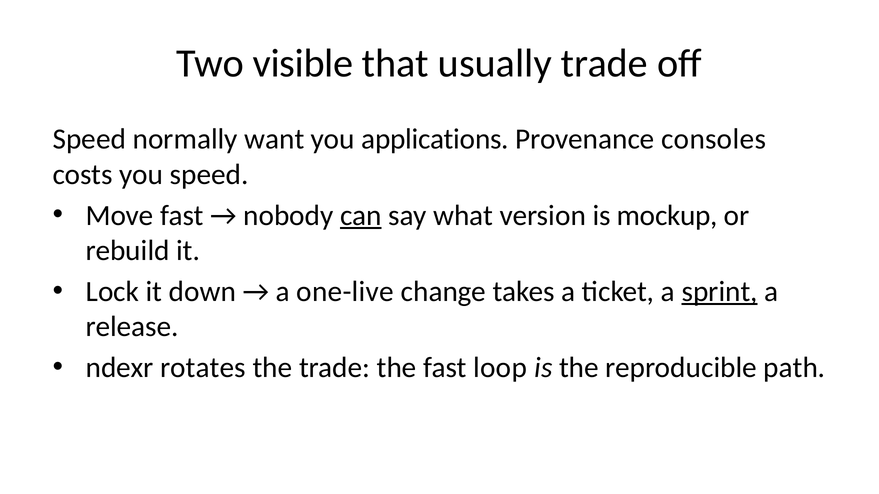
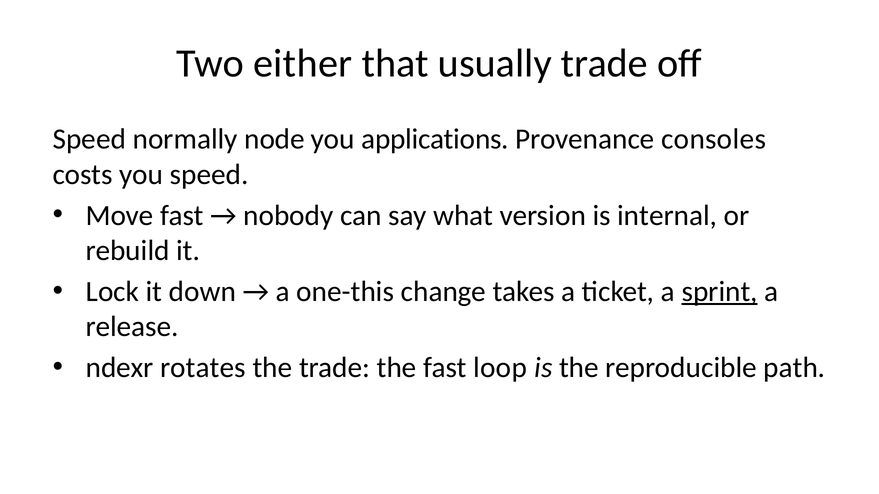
visible: visible -> either (303, 64)
want: want -> node (274, 139)
can underline: present -> none (361, 216)
mockup: mockup -> internal (667, 216)
one-live: one-live -> one-this (345, 292)
